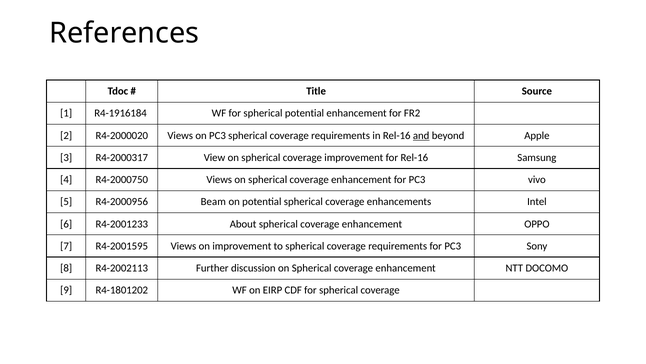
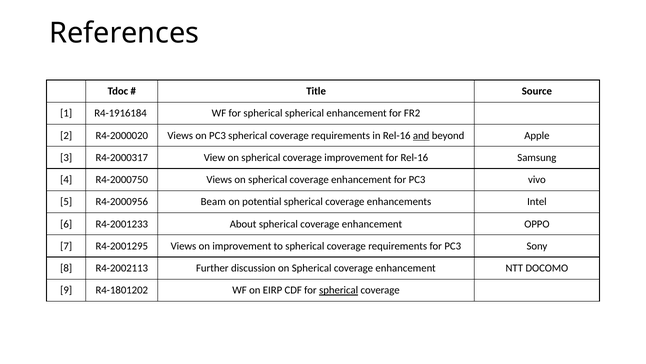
spherical potential: potential -> spherical (304, 113)
R4-2001595: R4-2001595 -> R4-2001295 (122, 246)
spherical underline: none -> present (339, 290)
